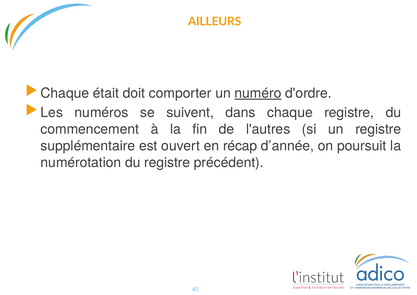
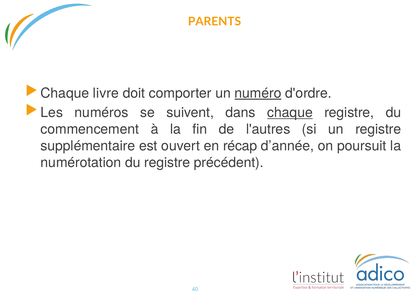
AILLEURS: AILLEURS -> PARENTS (215, 22)
était: était -> livre (106, 93)
chaque underline: none -> present (290, 113)
